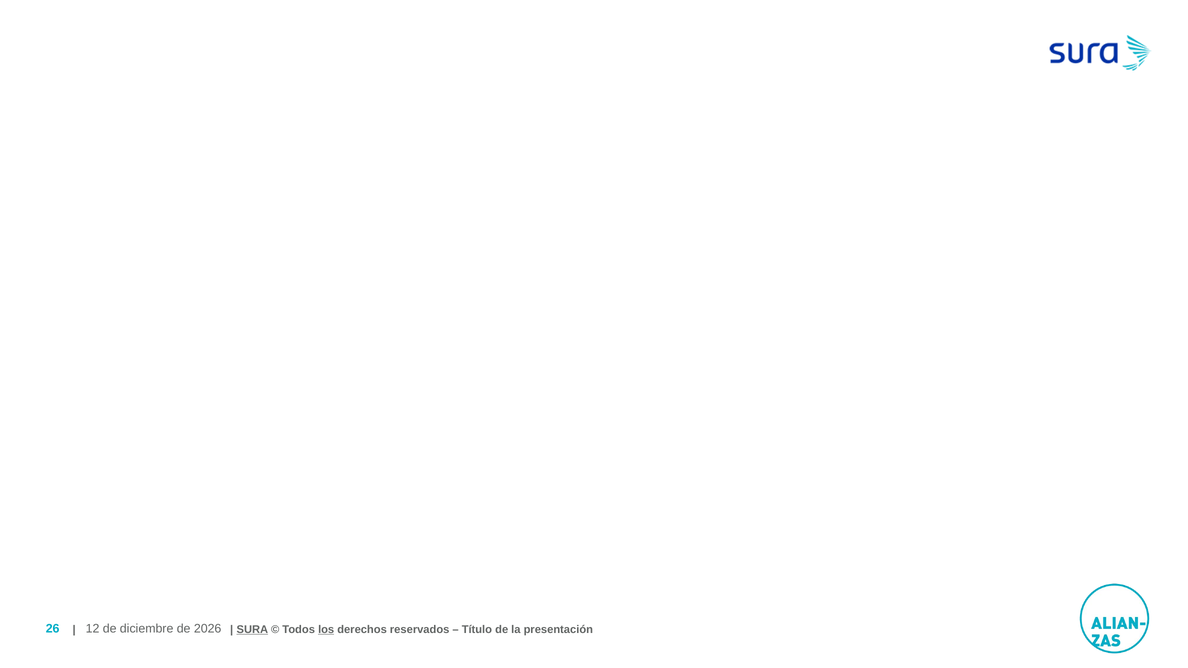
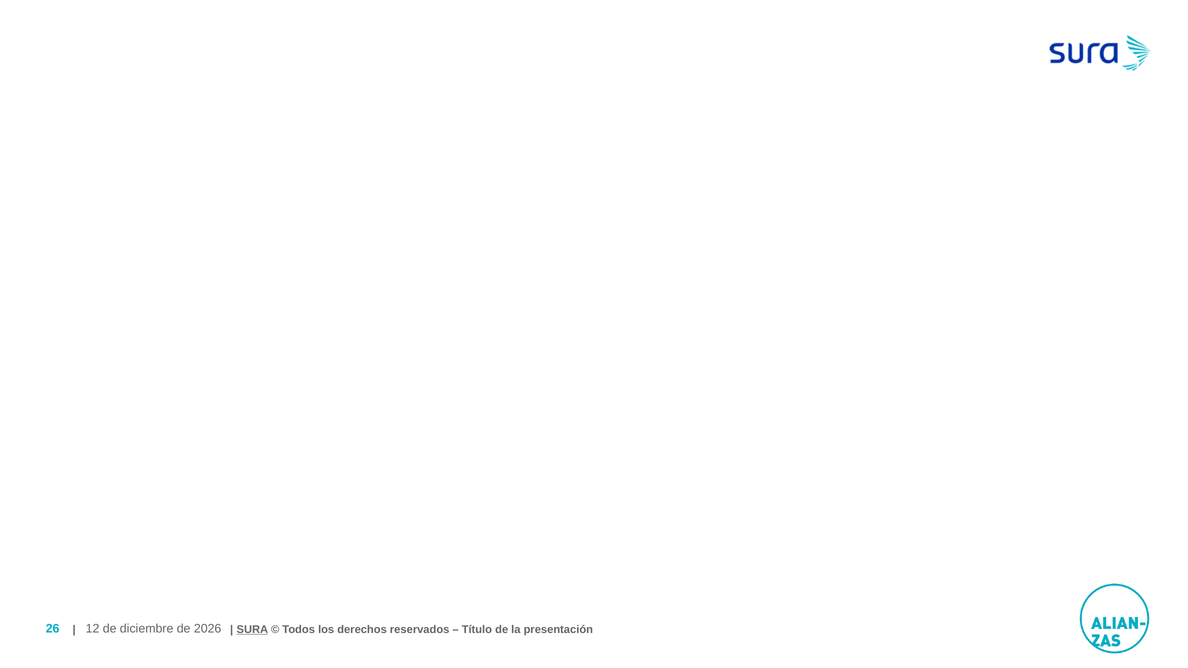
los underline: present -> none (326, 630)
